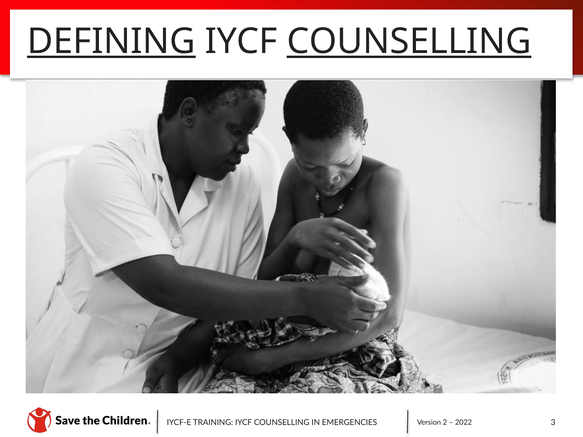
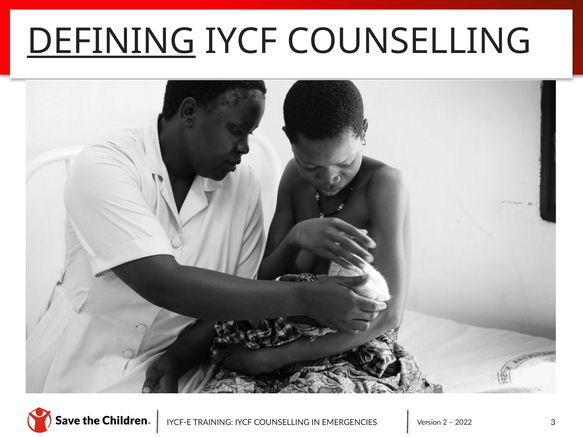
COUNSELLING underline: present -> none (409, 42)
